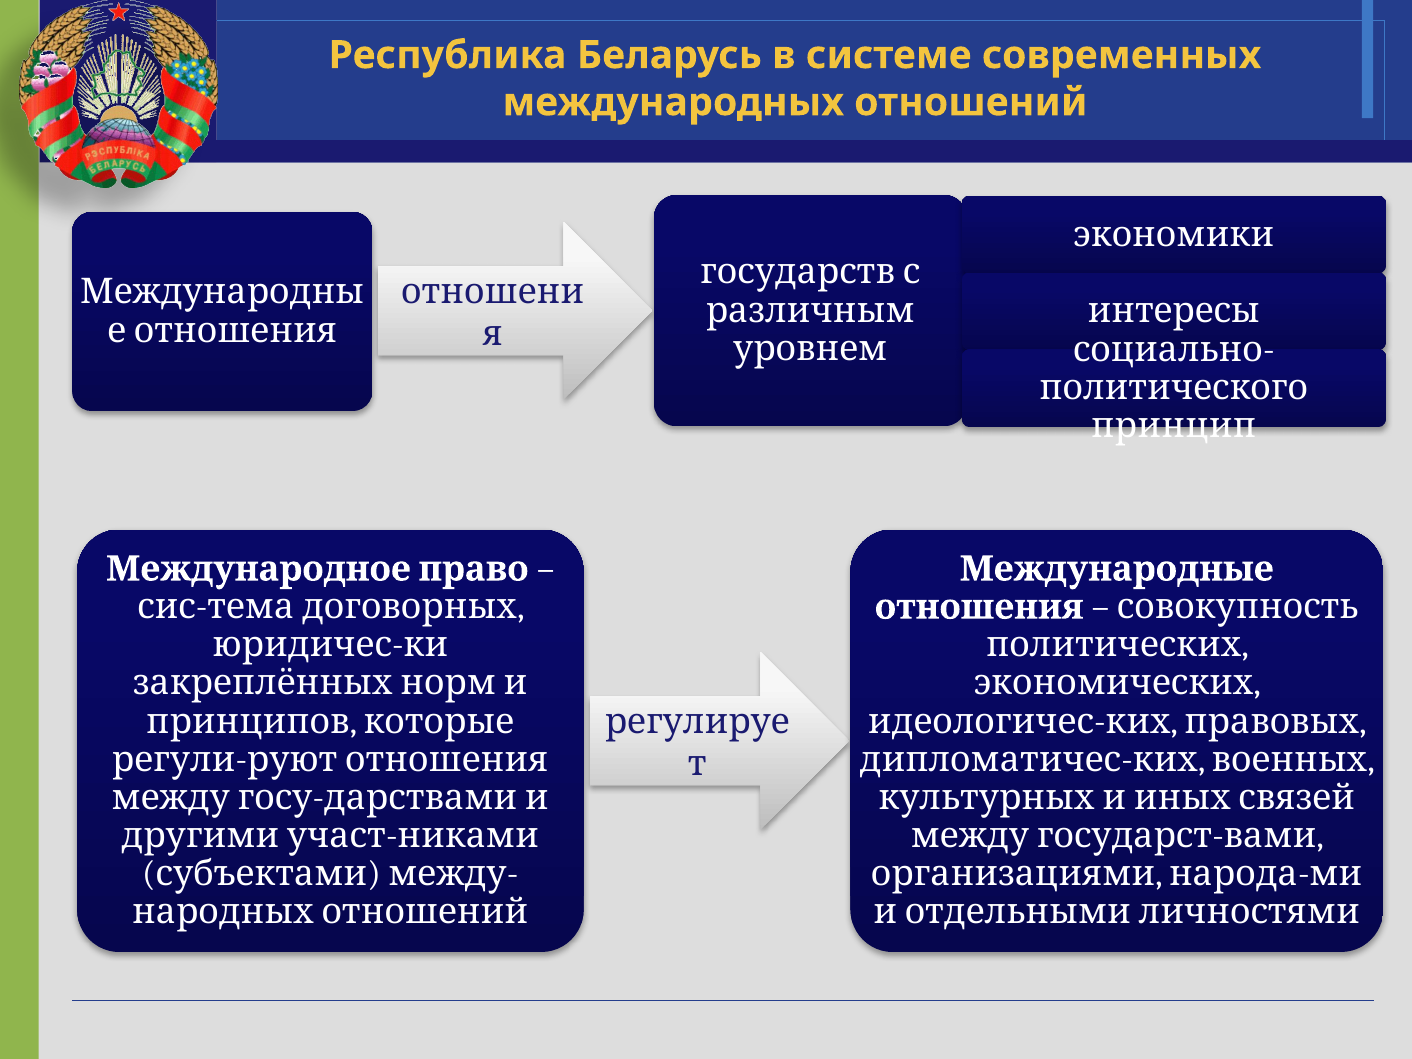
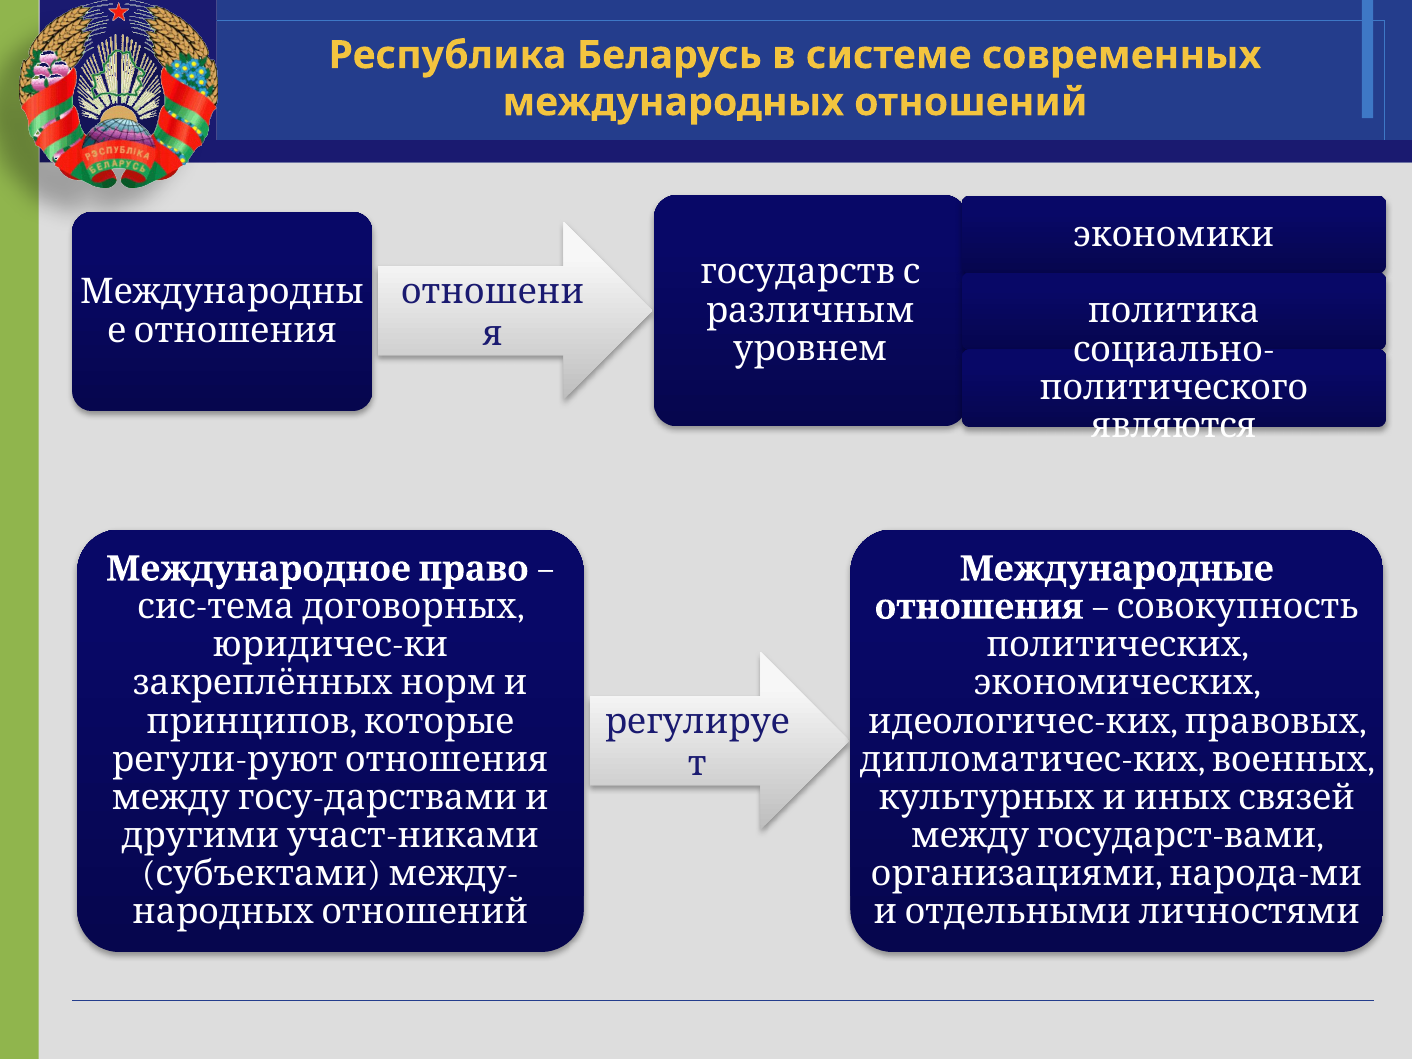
интересы: интересы -> политика (1174, 311)
принцип: принцип -> являются (1174, 426)
